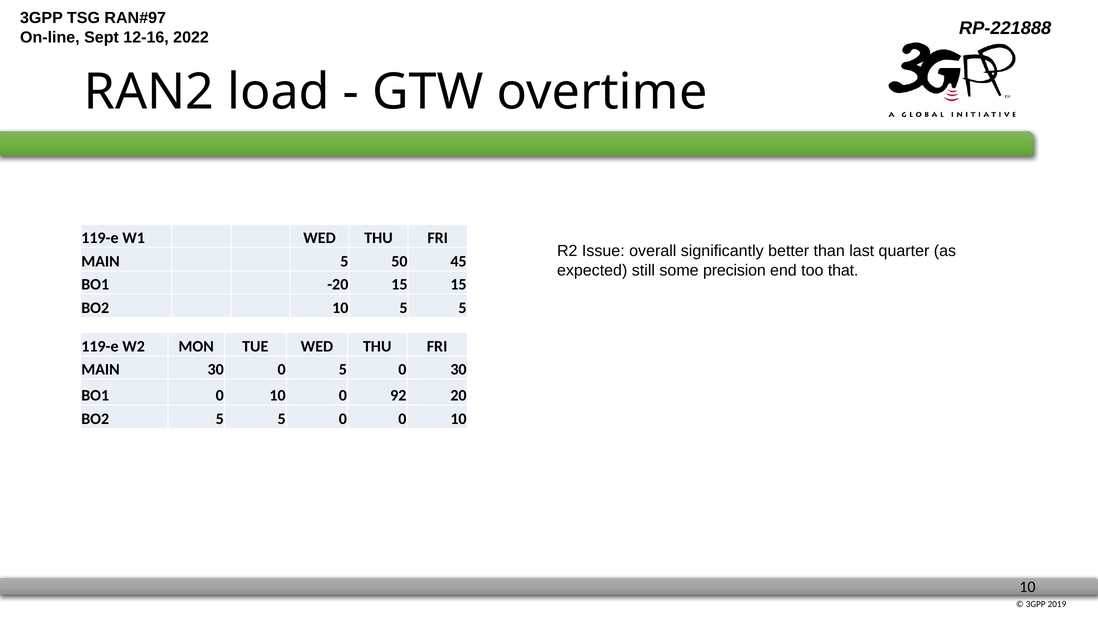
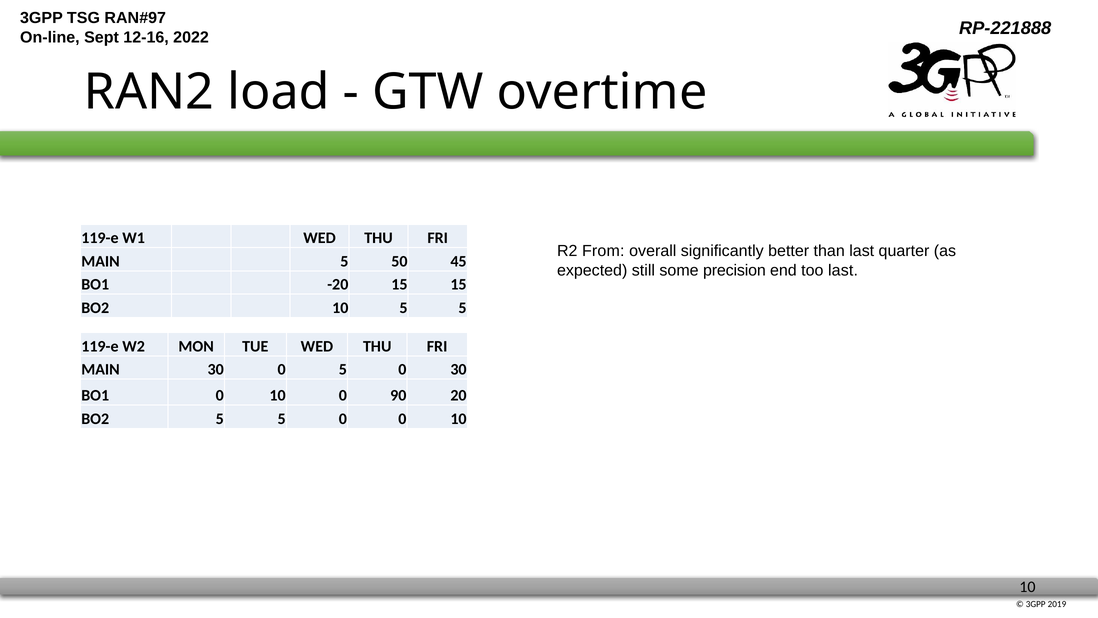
Issue: Issue -> From (603, 251)
too that: that -> last (843, 270)
92: 92 -> 90 (398, 395)
